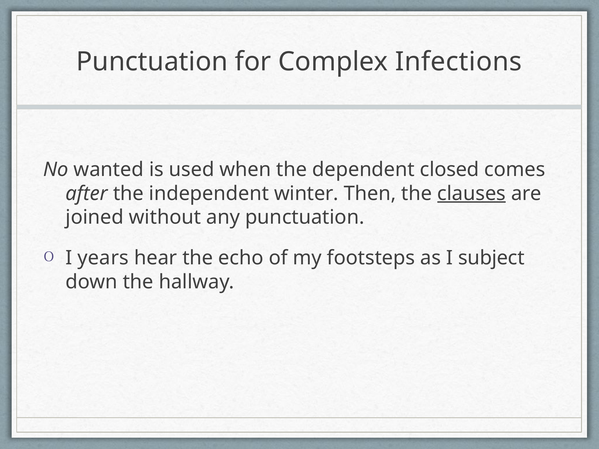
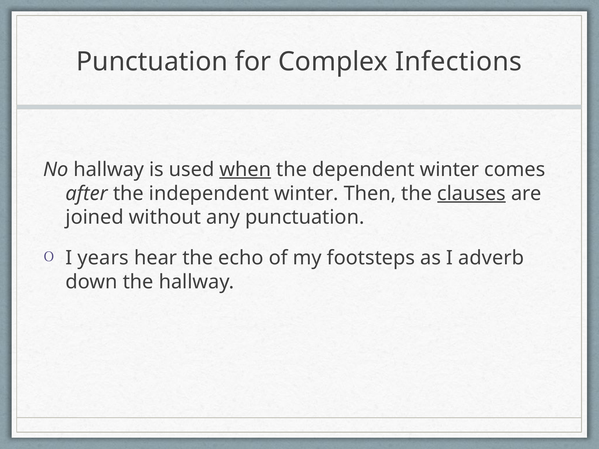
No wanted: wanted -> hallway (109, 170)
when underline: none -> present (245, 170)
dependent closed: closed -> winter (450, 170)
subject: subject -> adverb (491, 258)
